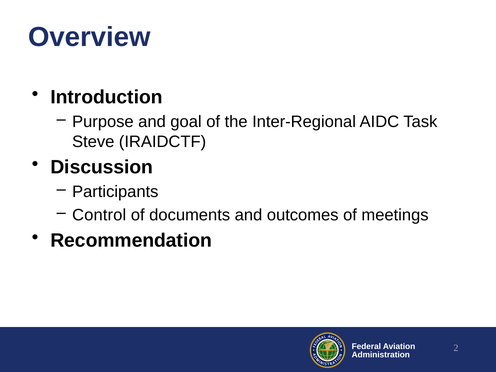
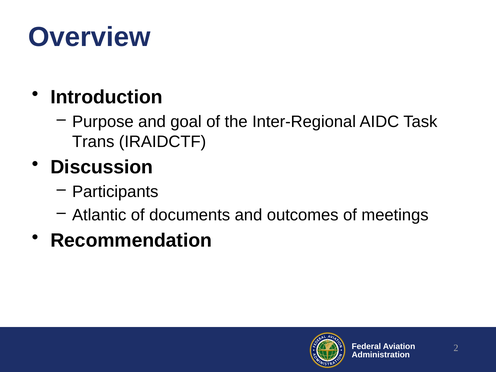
Steve: Steve -> Trans (93, 142)
Control: Control -> Atlantic (99, 215)
